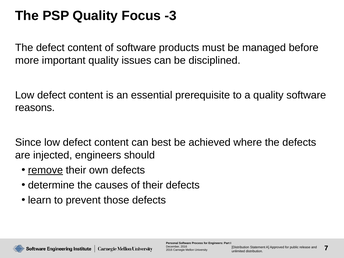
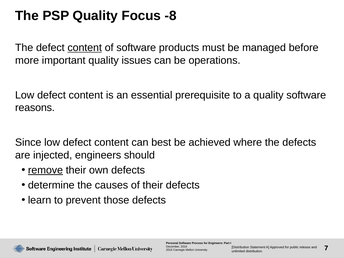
-3: -3 -> -8 (171, 16)
content underline: none -> present (85, 48)
disciplined: disciplined -> operations (214, 60)
